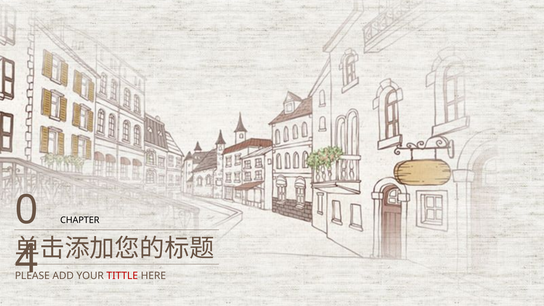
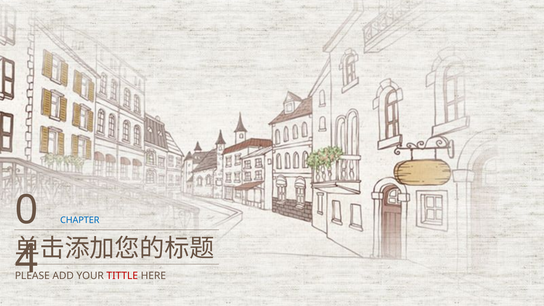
CHAPTER colour: black -> blue (80, 220)
